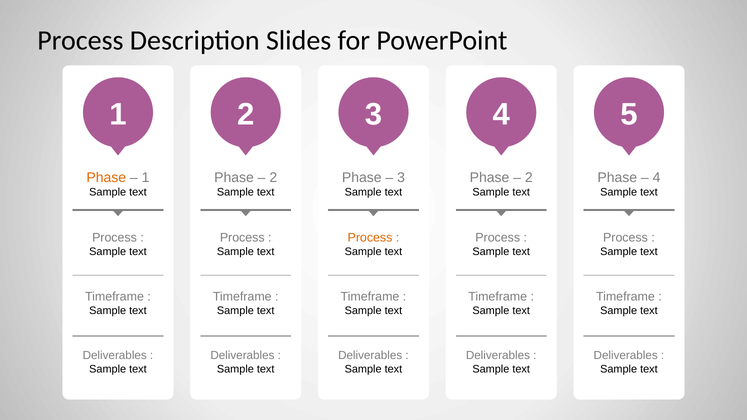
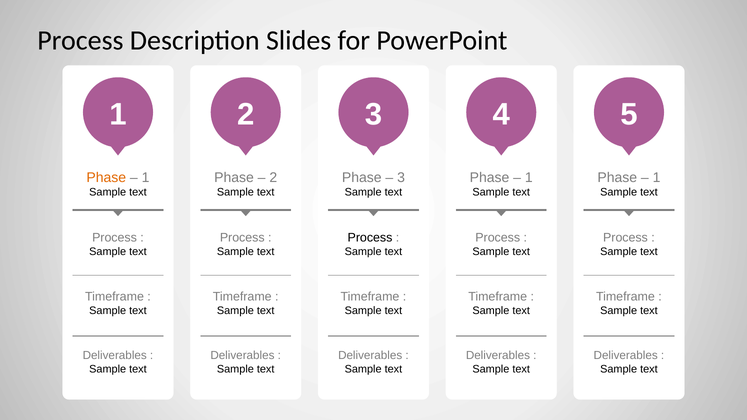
2: 2 -> 1 (529, 178)
4: 4 -> 1 (657, 178)
Process colour: orange -> black (370, 238)
